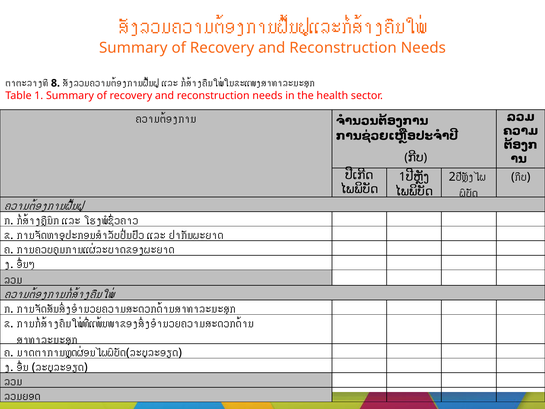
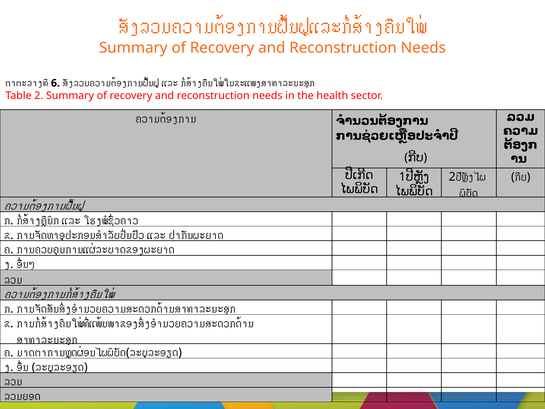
8: 8 -> 6 (55, 83)
Table 1: 1 -> 2 (39, 96)
